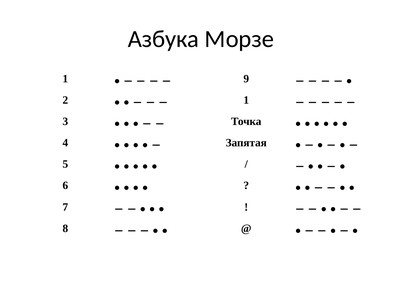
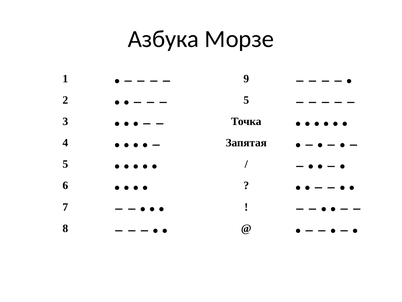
1: 1 -> 5 (246, 100)
